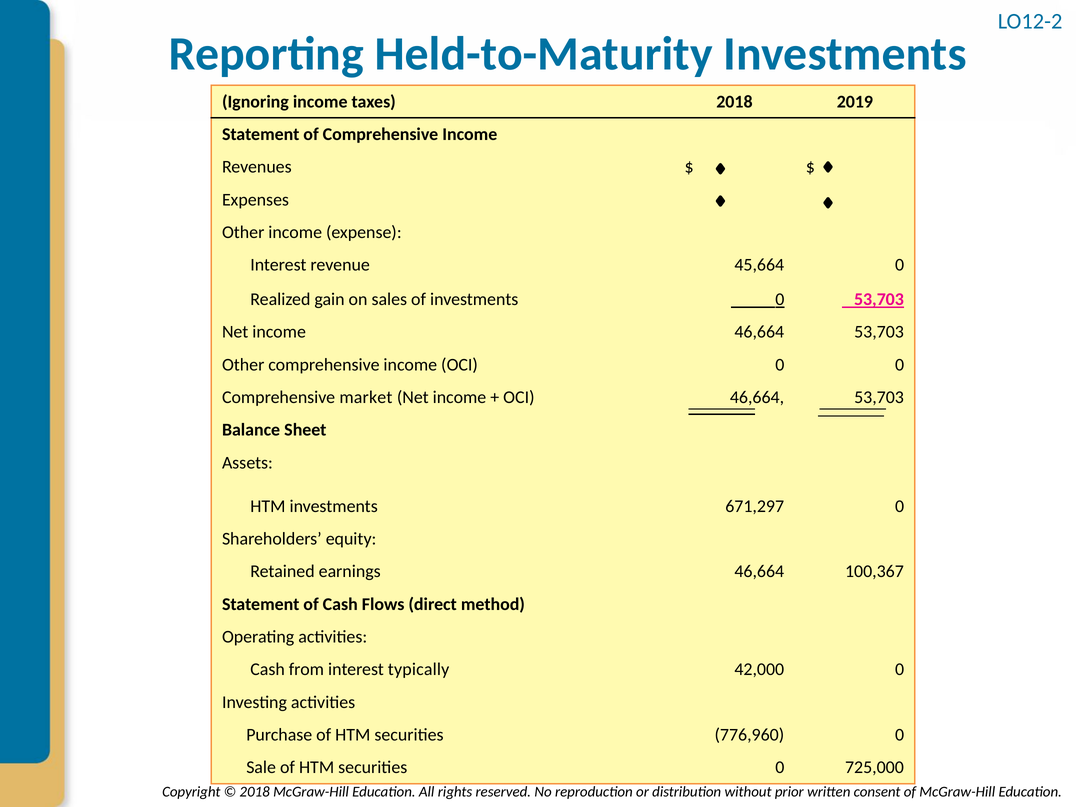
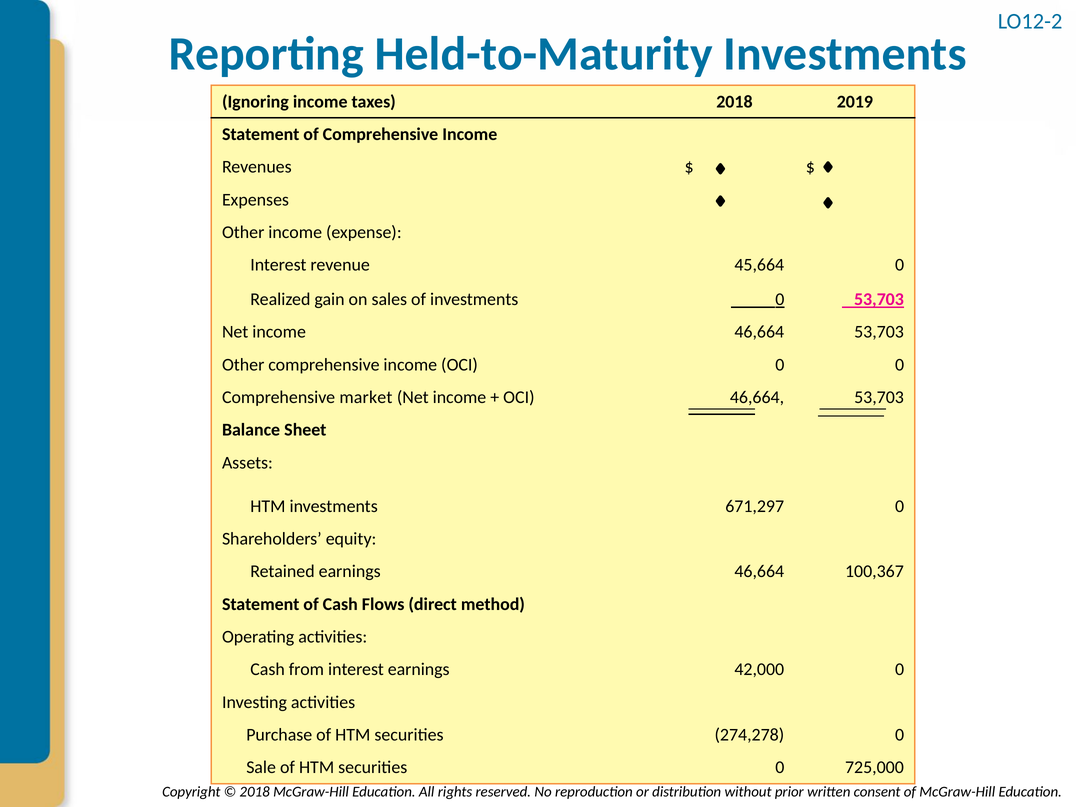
interest typically: typically -> earnings (419, 670)
776,960: 776,960 -> 274,278 (749, 735)
